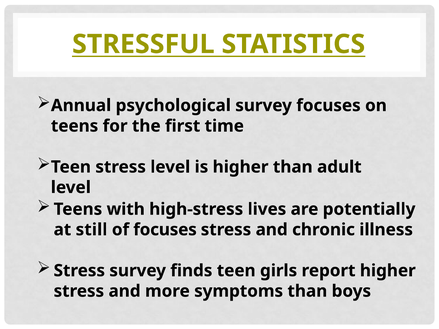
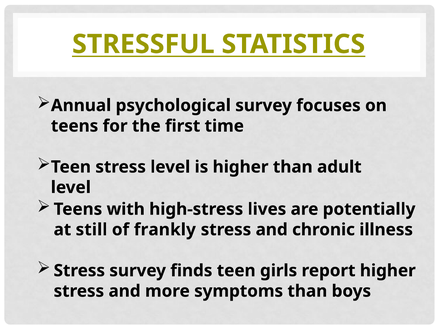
of focuses: focuses -> frankly (165, 230)
